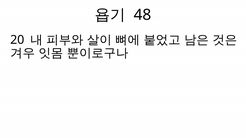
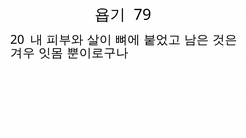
48: 48 -> 79 (143, 15)
